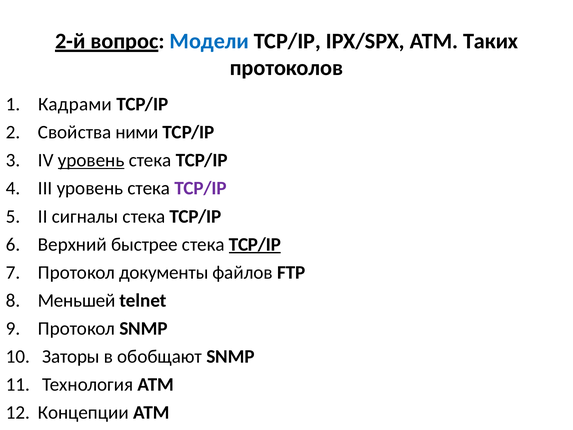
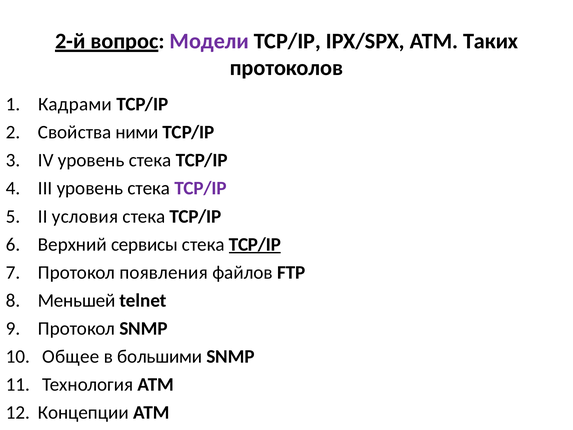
Модели colour: blue -> purple (209, 41)
уровень underline: present -> none (91, 160)
сигналы: сигналы -> условия (85, 216)
быстрее: быстрее -> сервисы (144, 244)
документы: документы -> появления (164, 272)
Заторы: Заторы -> Общее (71, 356)
обобщают: обобщают -> большими (160, 356)
